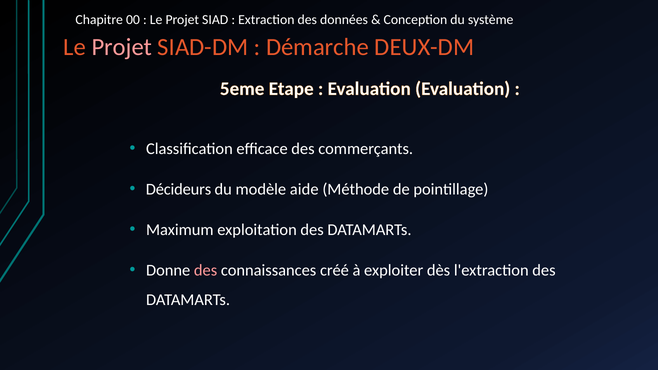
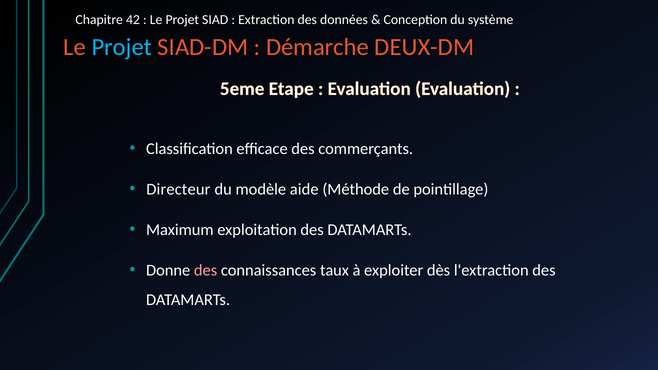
00: 00 -> 42 (133, 20)
Projet colour: pink -> light blue (122, 47)
Décideurs: Décideurs -> Directeur (178, 189)
créé: créé -> taux (334, 271)
